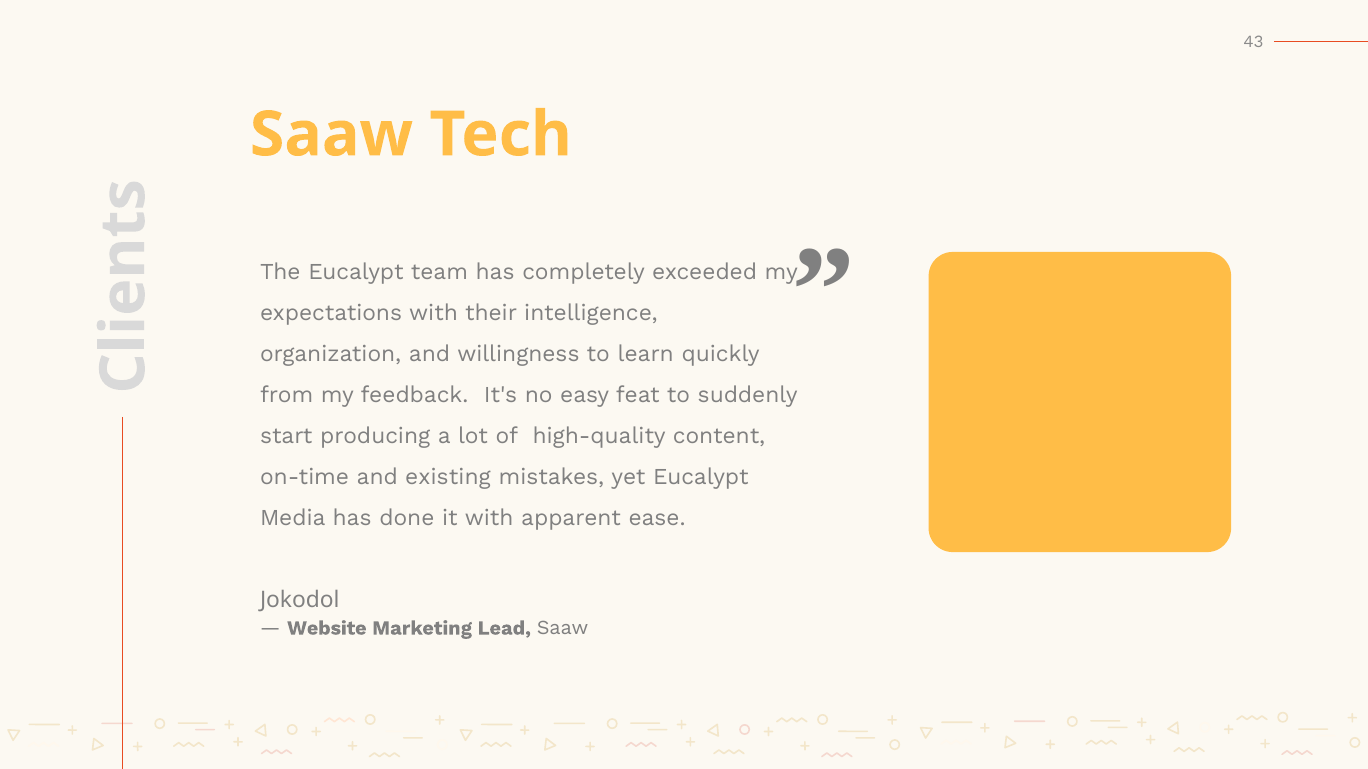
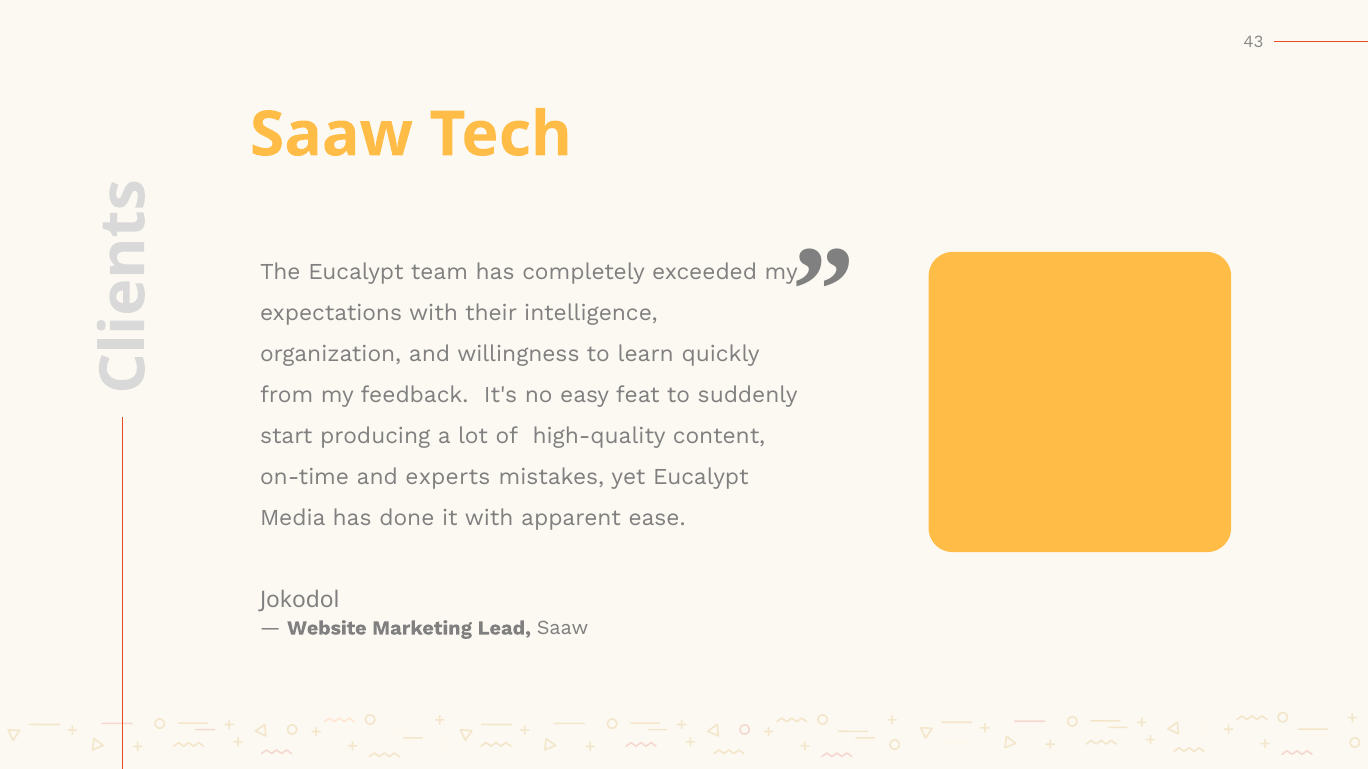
existing: existing -> experts (448, 478)
